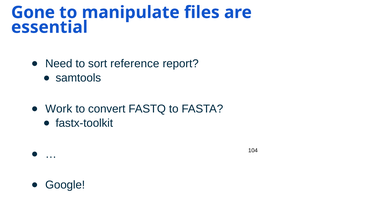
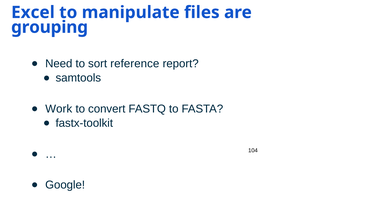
Gone: Gone -> Excel (33, 12)
essential: essential -> grouping (50, 27)
